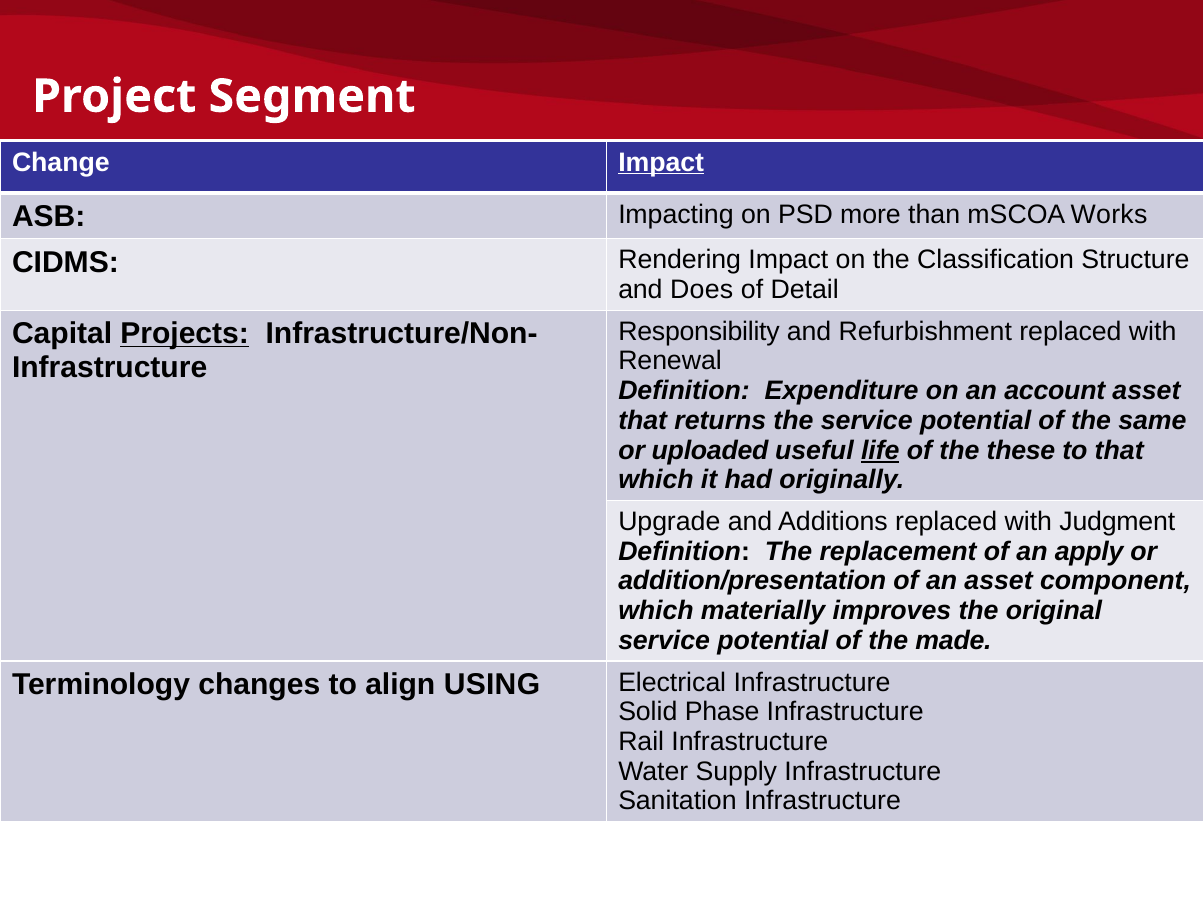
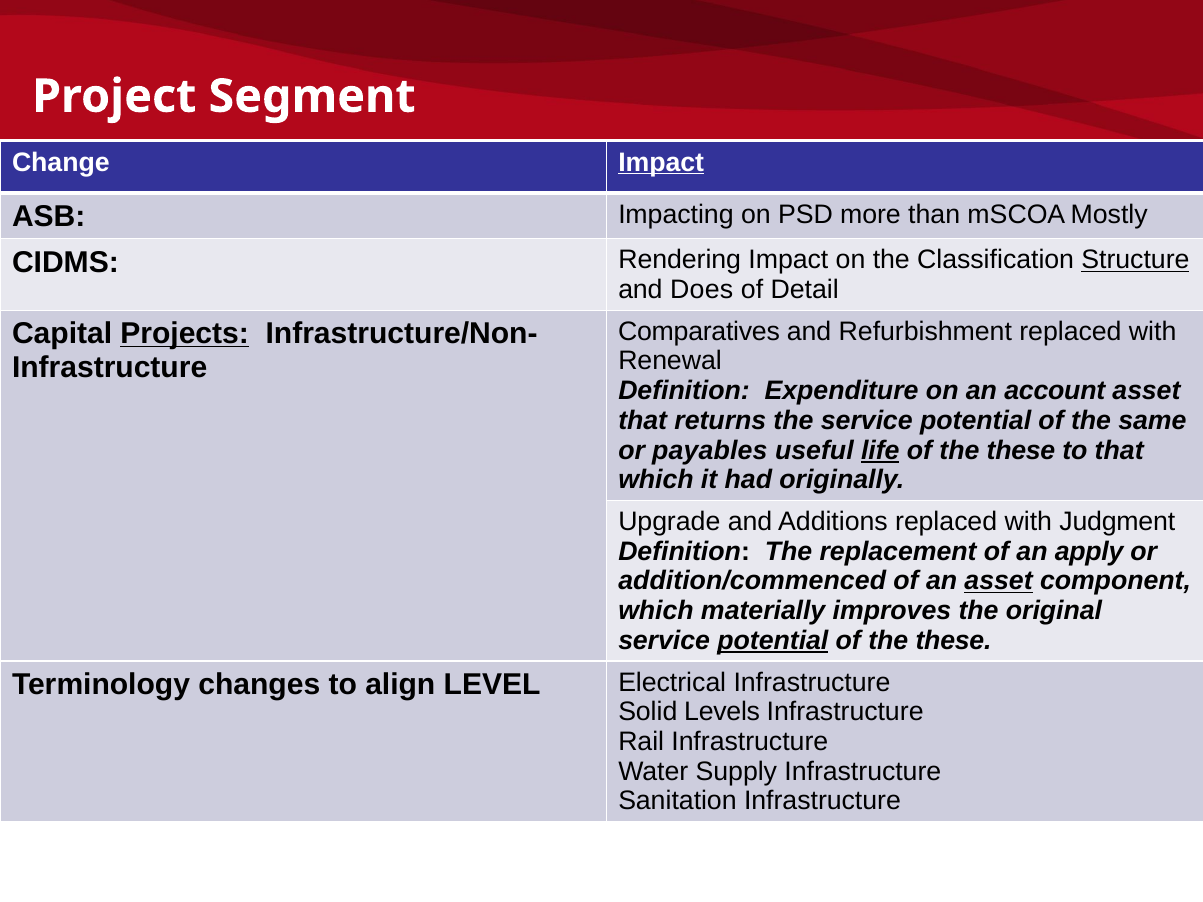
Works: Works -> Mostly (1109, 214)
Structure underline: none -> present (1135, 260)
Responsibility: Responsibility -> Comparatives (699, 332)
uploaded: uploaded -> payables (710, 450)
addition/presentation: addition/presentation -> addition/commenced (752, 581)
asset underline: none -> present (999, 581)
potential underline: none -> present (773, 641)
made: made -> these (954, 641)
USING: USING -> LEVEL (492, 685)
Phase: Phase -> Levels (722, 712)
